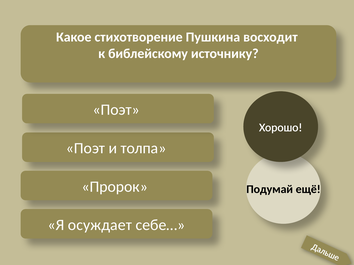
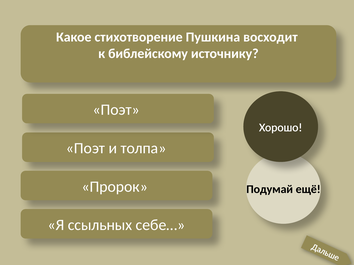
осуждает: осуждает -> ссыльных (100, 225)
